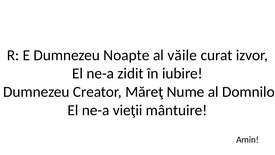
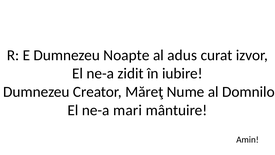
văile: văile -> adus (182, 55)
vieţii: vieţii -> mari (128, 110)
